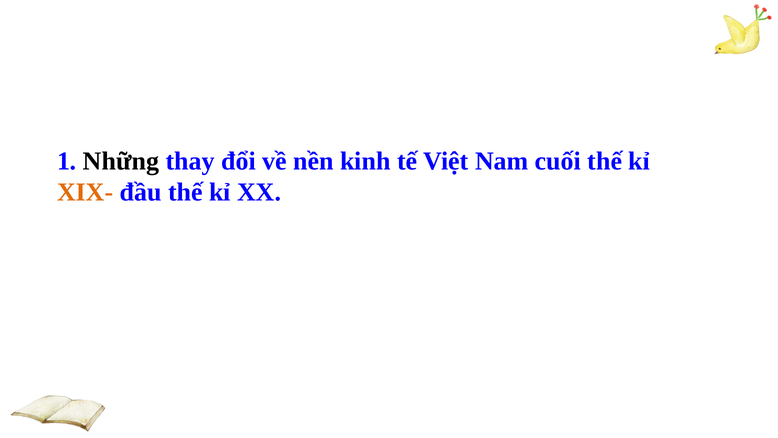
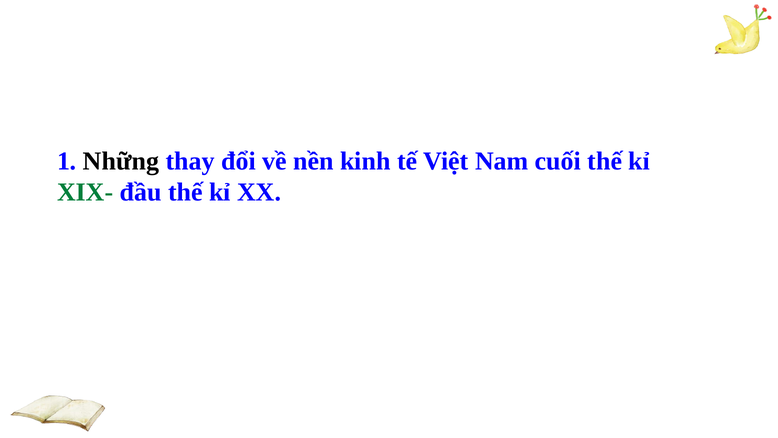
XIX- colour: orange -> green (85, 192)
